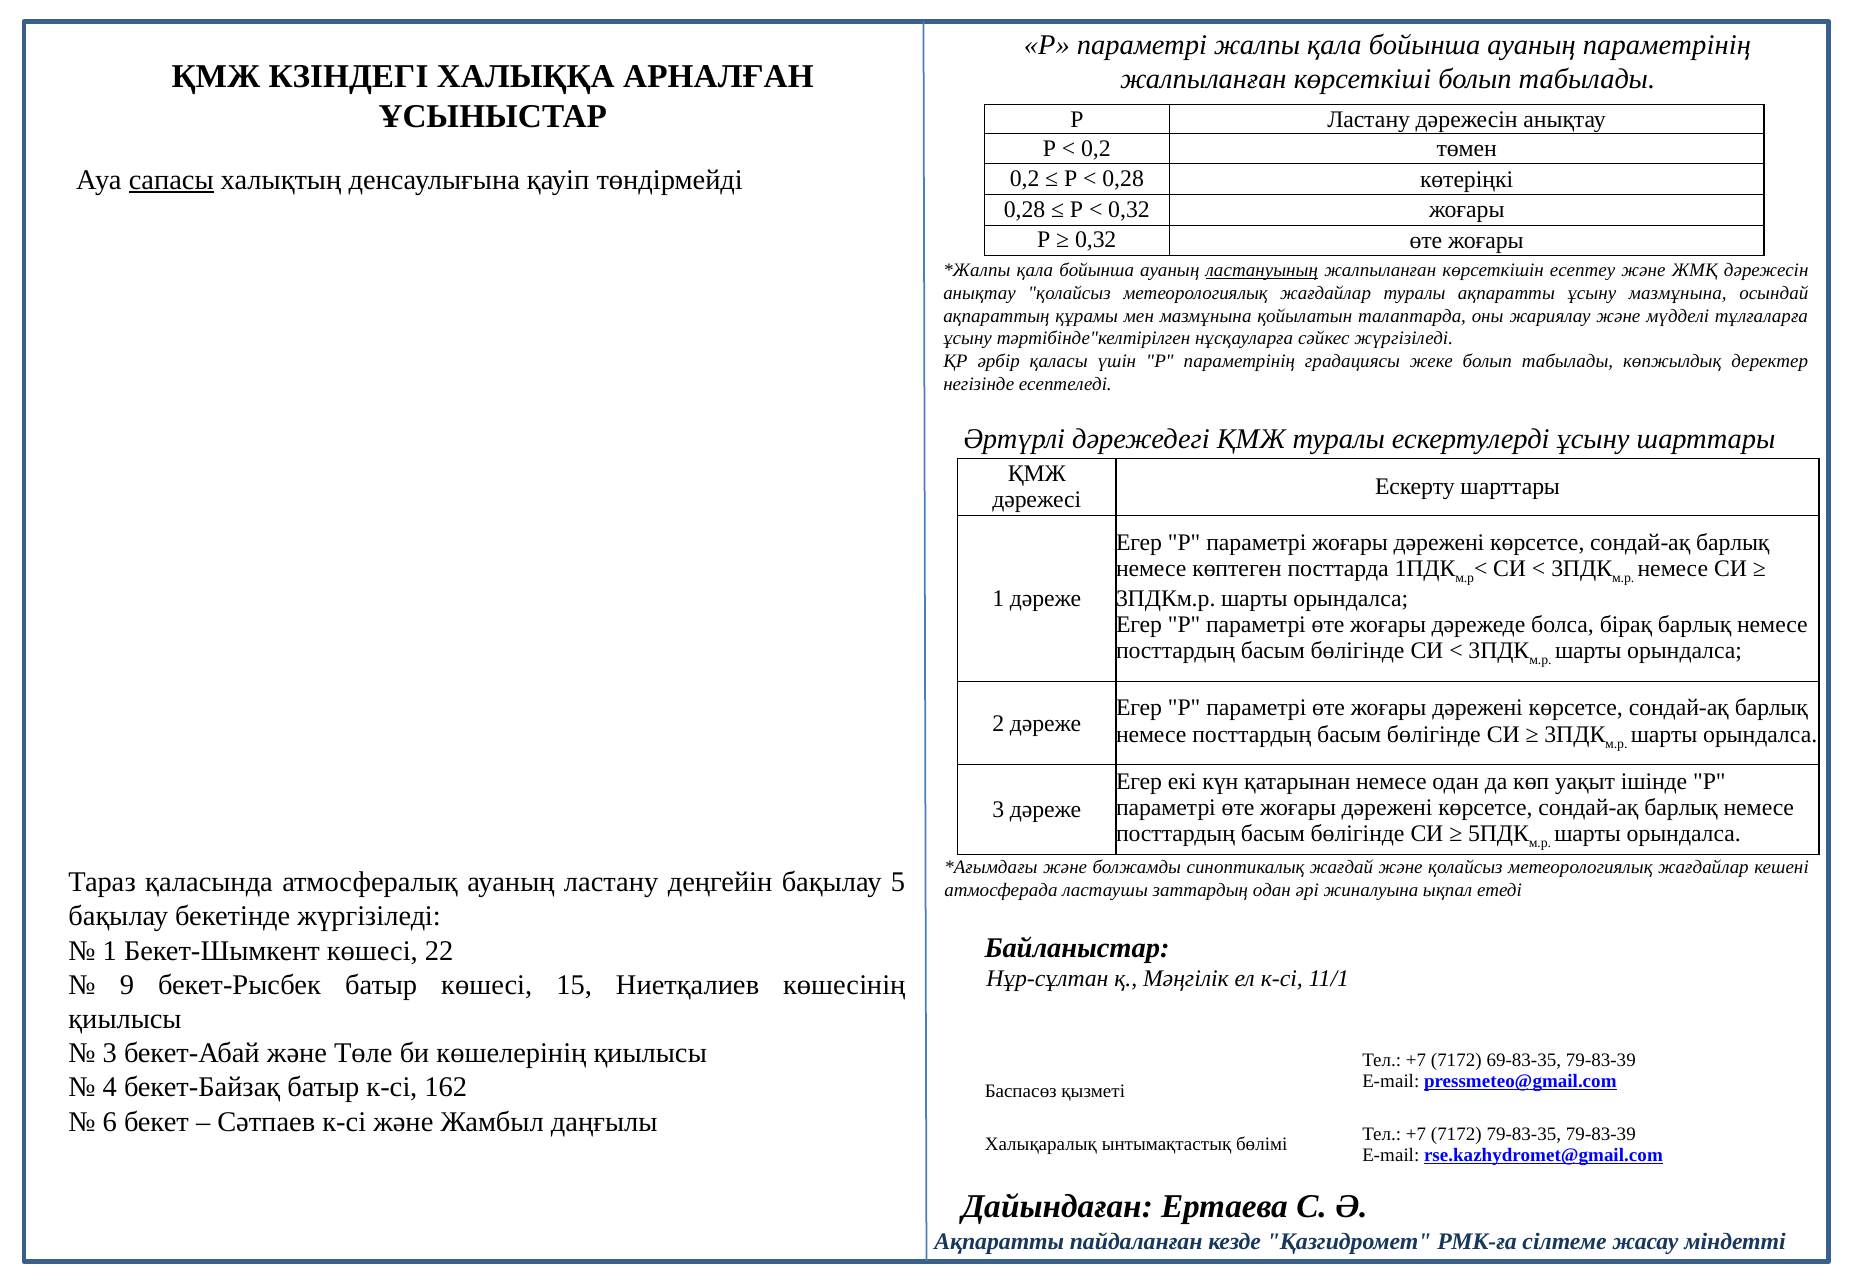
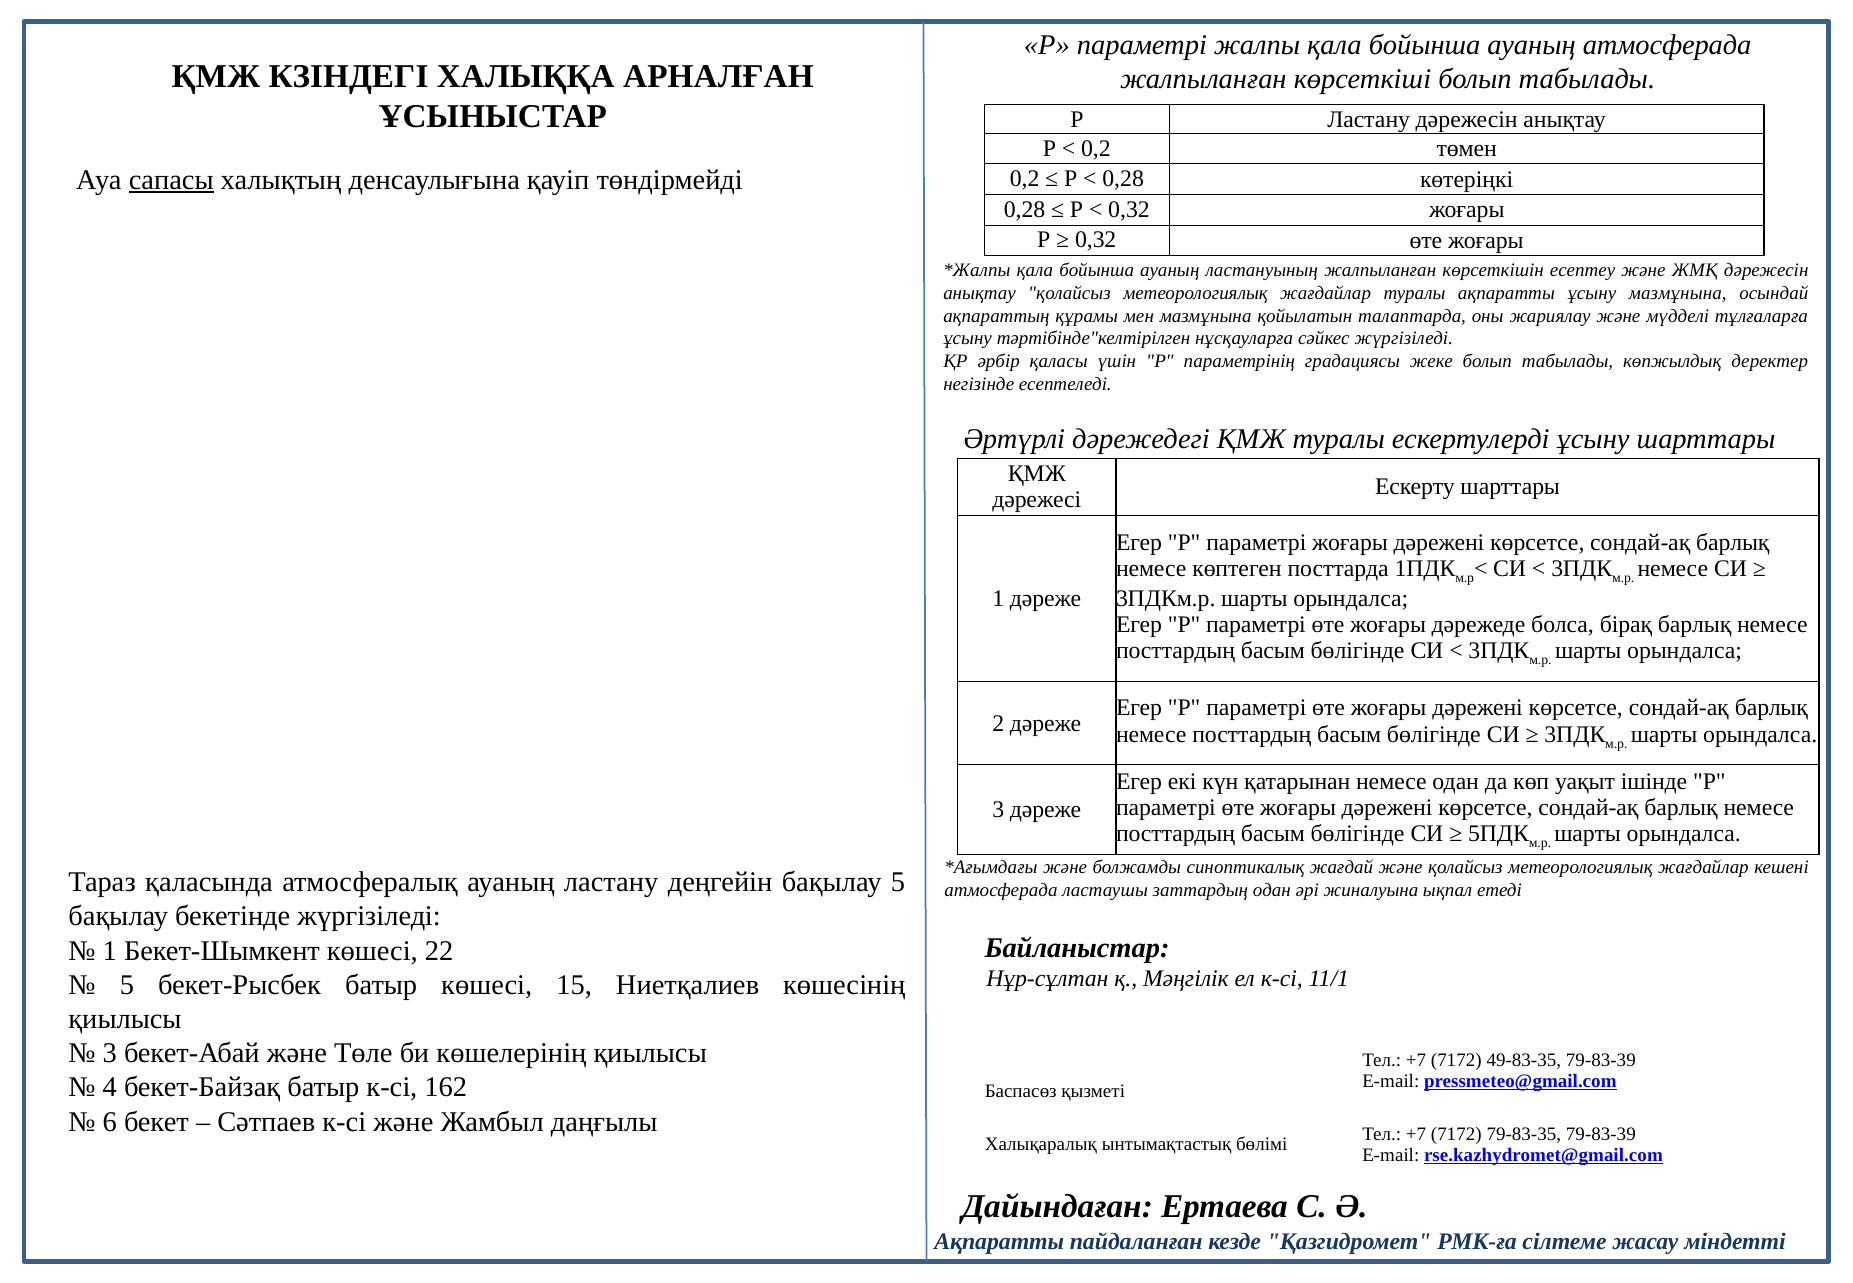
ауаның параметрінің: параметрінің -> атмосферада (1667, 45)
ластануының underline: present -> none (1262, 270)
9: 9 -> 5 (127, 985)
69-83-35: 69-83-35 -> 49-83-35 (1524, 1060)
